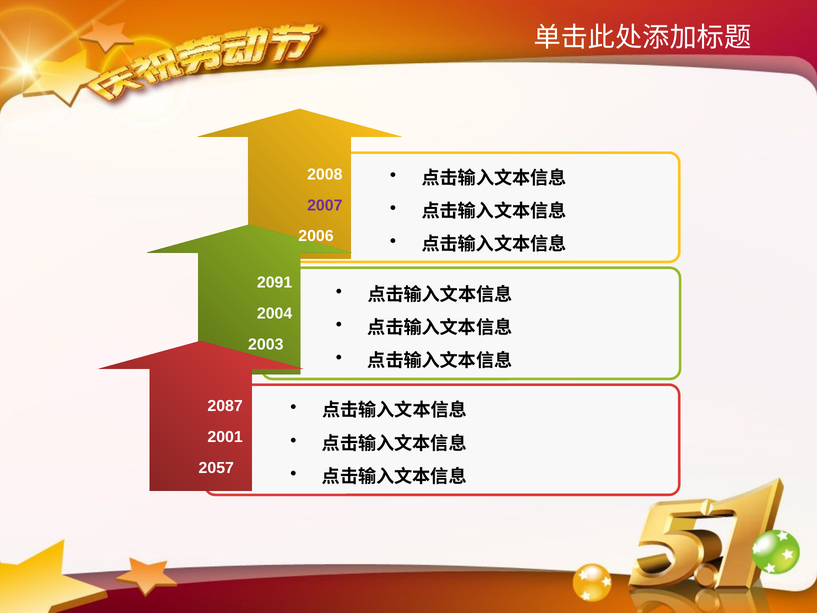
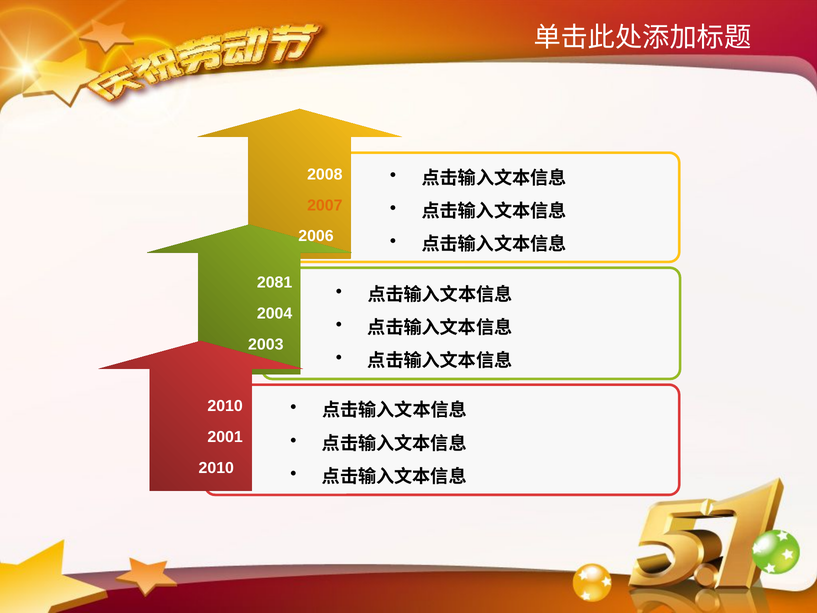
2007 colour: purple -> orange (325, 205)
2091: 2091 -> 2081 (275, 283)
2087: 2087 -> 2010 (225, 406)
2057: 2057 -> 2010 (216, 468)
